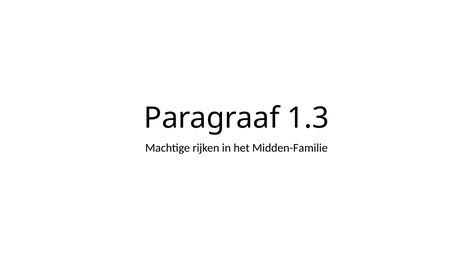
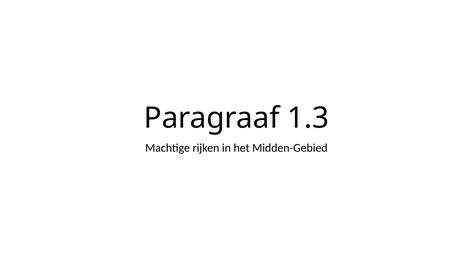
Midden-Familie: Midden-Familie -> Midden-Gebied (290, 148)
